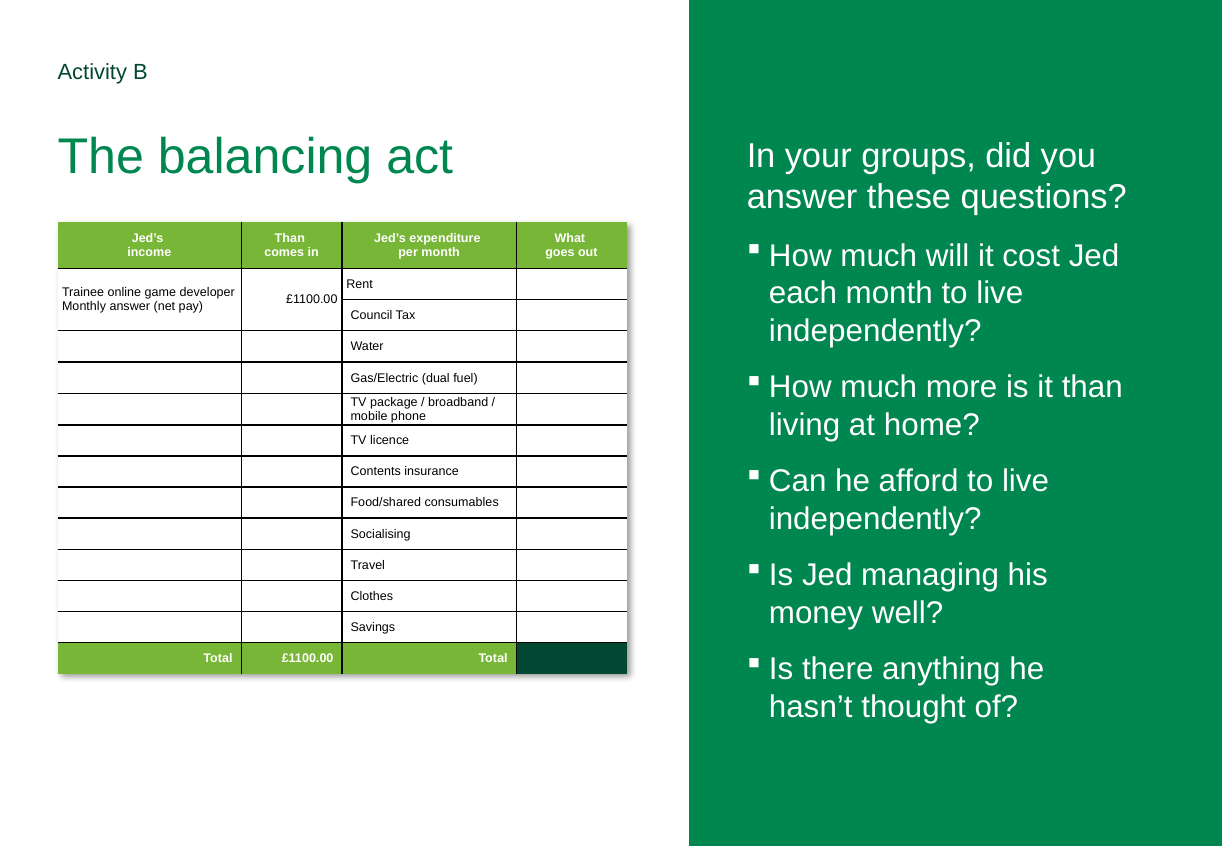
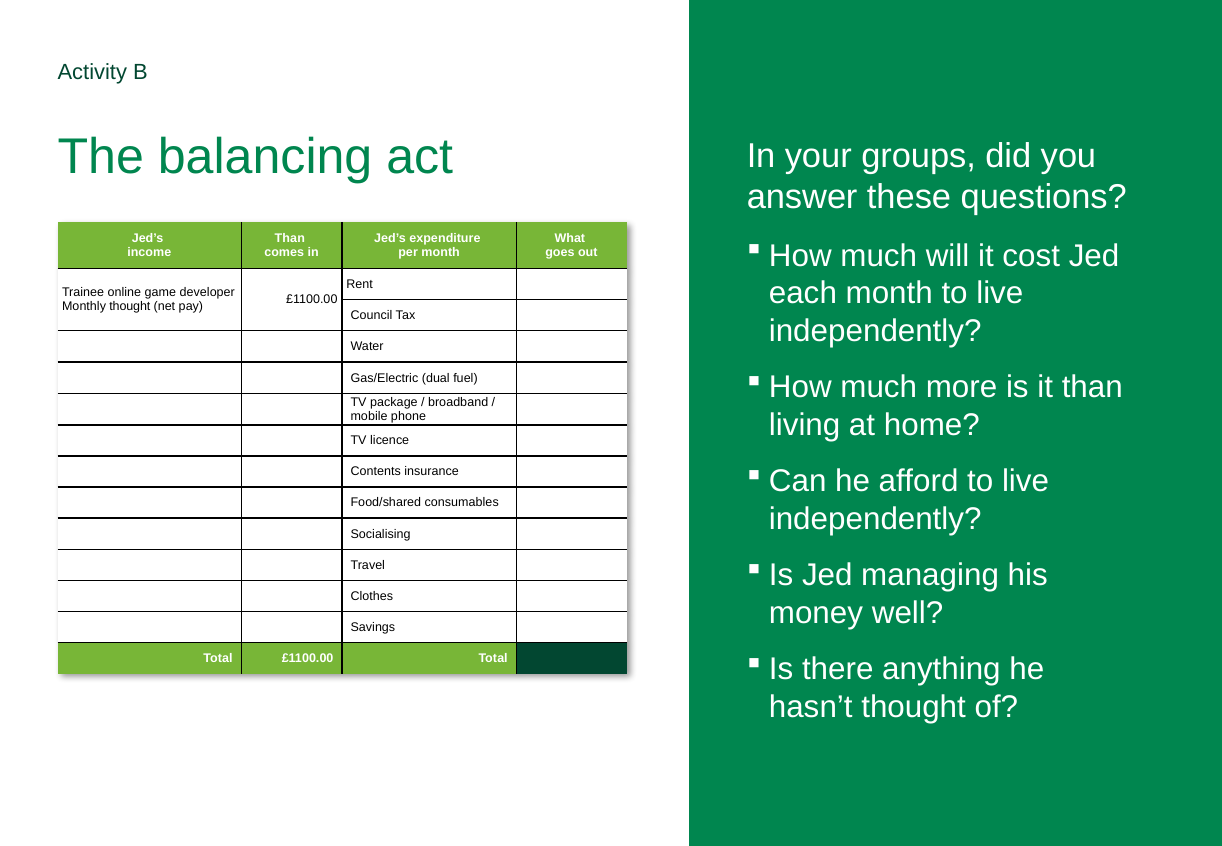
Monthly answer: answer -> thought (130, 307)
